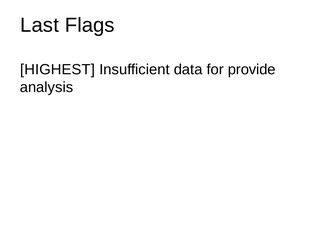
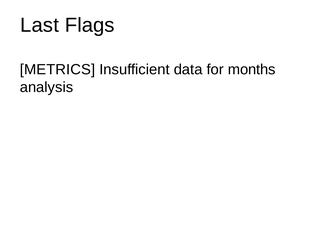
HIGHEST: HIGHEST -> METRICS (58, 70)
provide: provide -> months (252, 70)
